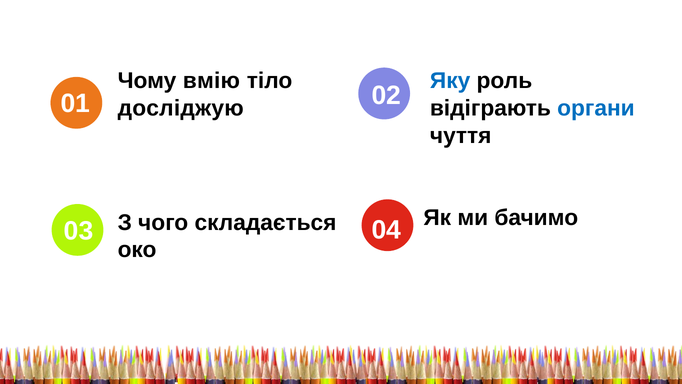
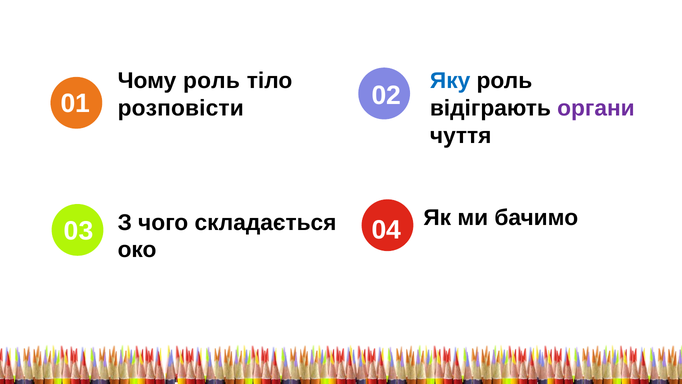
Чому вмію: вмію -> роль (211, 81)
досліджую: досліджую -> розповісти (181, 108)
органи colour: blue -> purple (596, 108)
